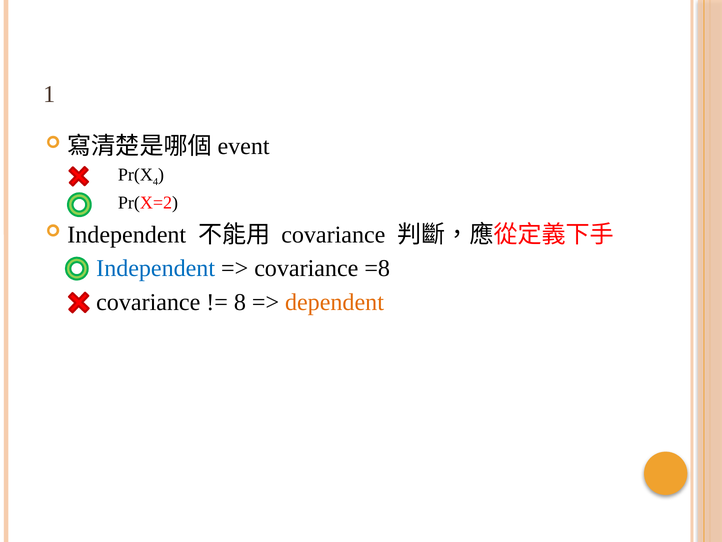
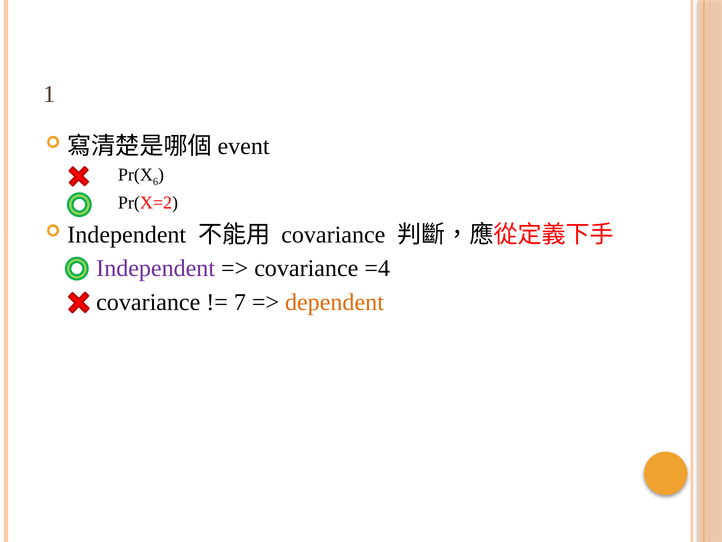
4: 4 -> 6 (156, 181)
Independent colour: blue -> purple (156, 268)
=8: =8 -> =4 (377, 268)
8: 8 -> 7 (240, 302)
